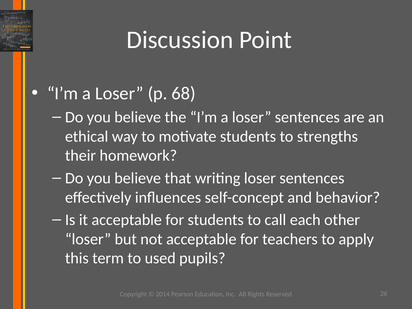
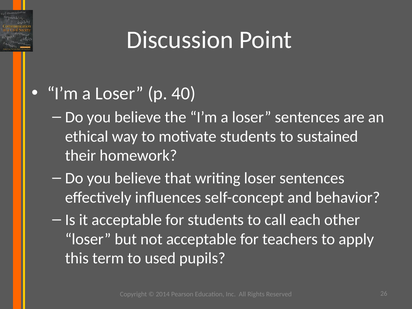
68: 68 -> 40 (184, 94)
strengths: strengths -> sustained (327, 136)
